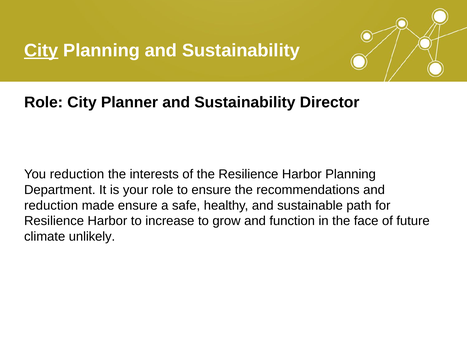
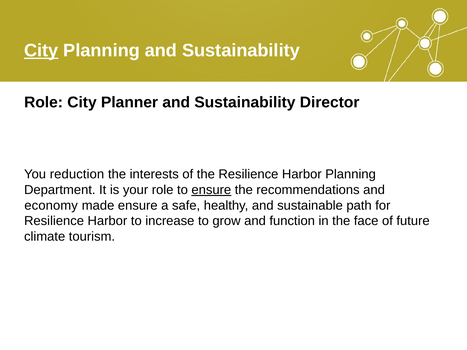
ensure underline: none -> present (211, 190)
reduction: reduction -> economy (51, 206)
unlikely: unlikely -> tourism (92, 237)
